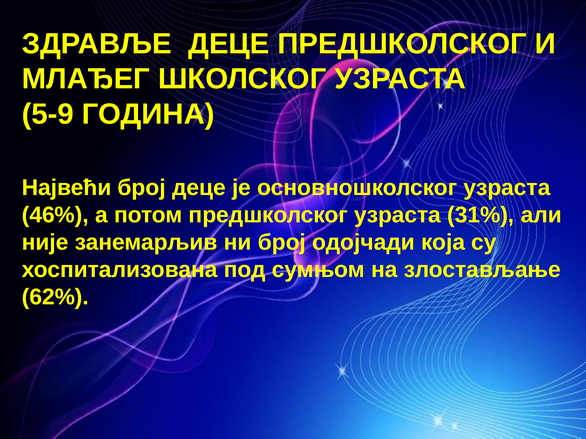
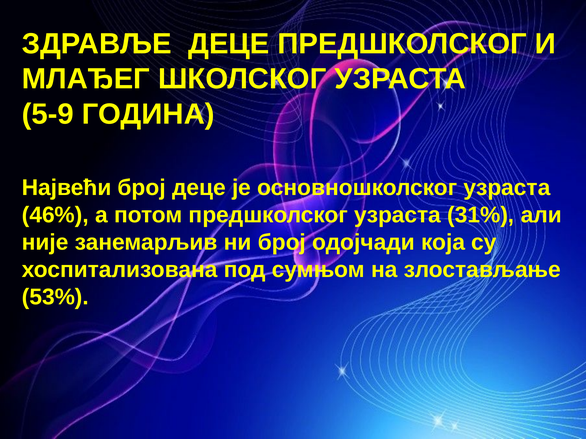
62%: 62% -> 53% (55, 297)
